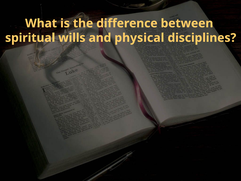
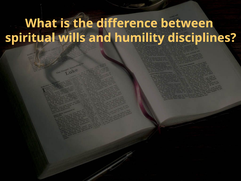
physical: physical -> humility (139, 38)
